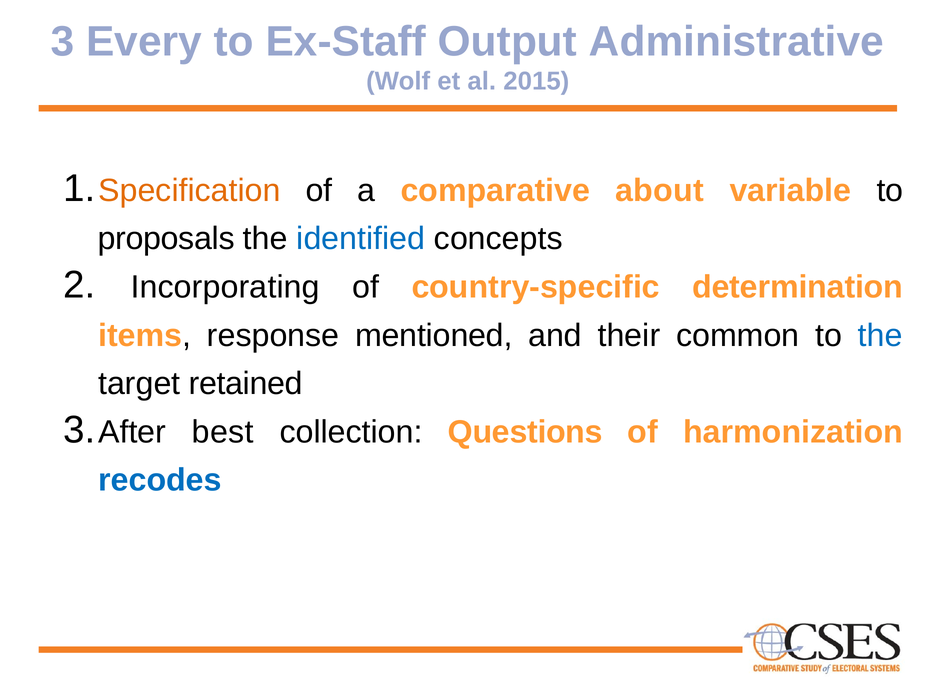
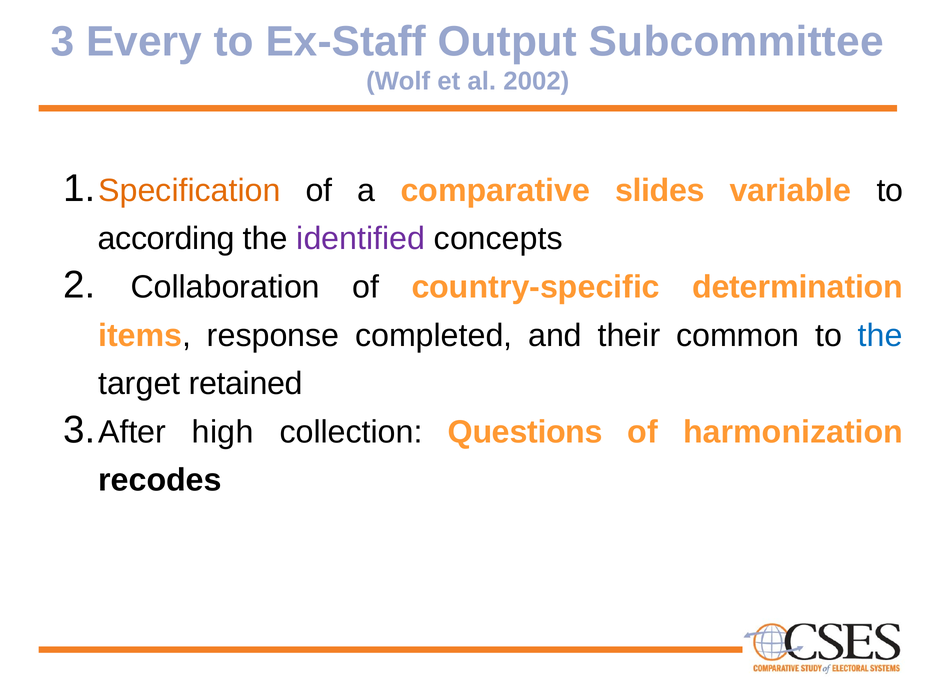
Administrative: Administrative -> Subcommittee (736, 42)
2015: 2015 -> 2002 (536, 81)
about: about -> slides (660, 191)
proposals: proposals -> according (166, 239)
identified colour: blue -> purple (361, 239)
Incorporating: Incorporating -> Collaboration (225, 287)
mentioned: mentioned -> completed (434, 335)
best: best -> high (223, 432)
recodes colour: blue -> black (160, 480)
